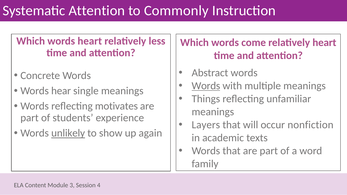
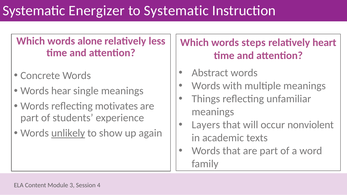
Systematic Attention: Attention -> Energizer (97, 11)
to Commonly: Commonly -> Systematic (176, 11)
words heart: heart -> alone (90, 41)
come: come -> steps (254, 43)
Words underline: present -> none (206, 86)
nonfiction: nonfiction -> nonviolent (311, 125)
